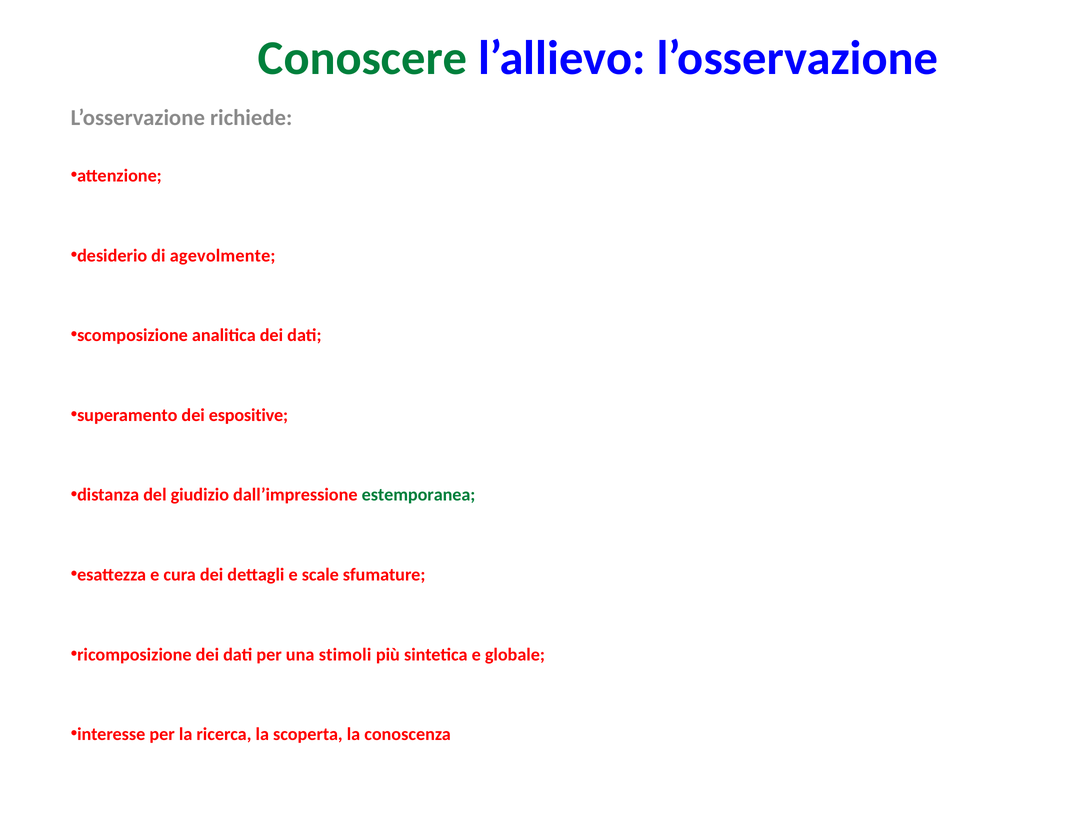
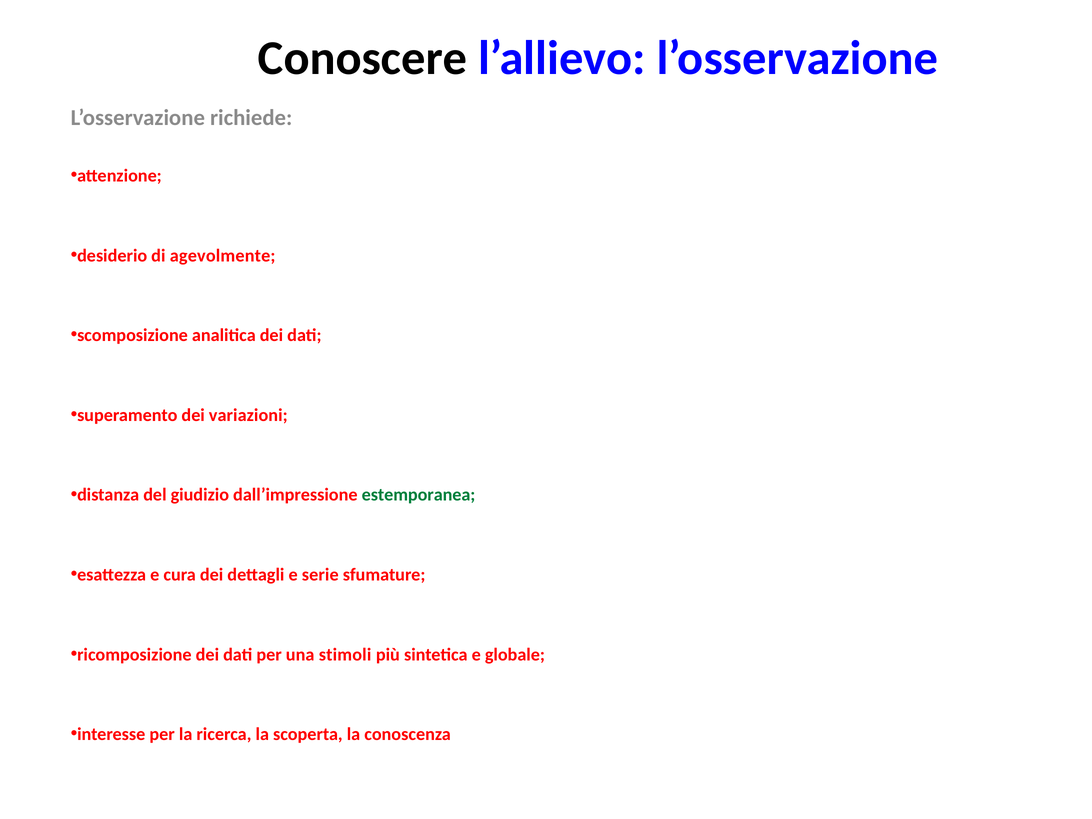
Conoscere colour: green -> black (363, 58)
espositive: espositive -> variazioni (248, 415)
scale: scale -> serie (320, 575)
